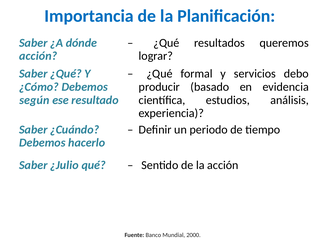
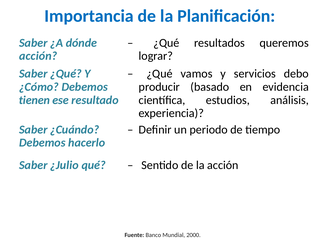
formal: formal -> vamos (196, 74)
según: según -> tienen (34, 100)
